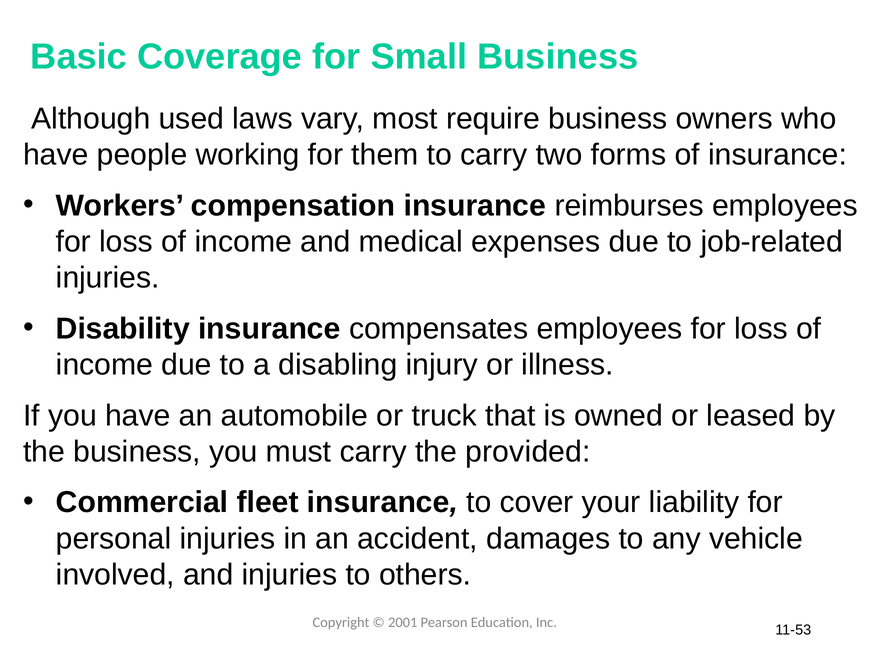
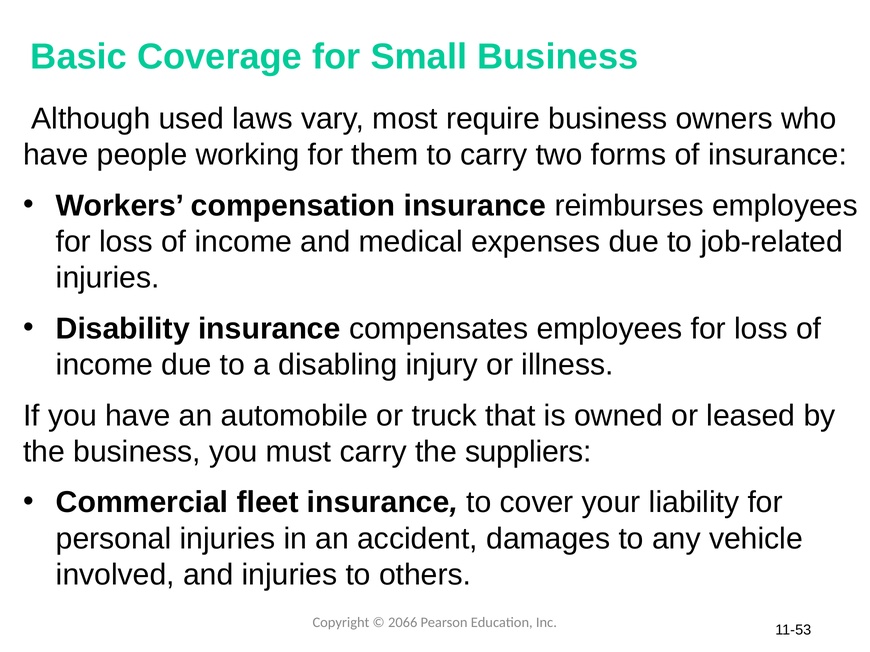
provided: provided -> suppliers (528, 452)
2001: 2001 -> 2066 (403, 623)
